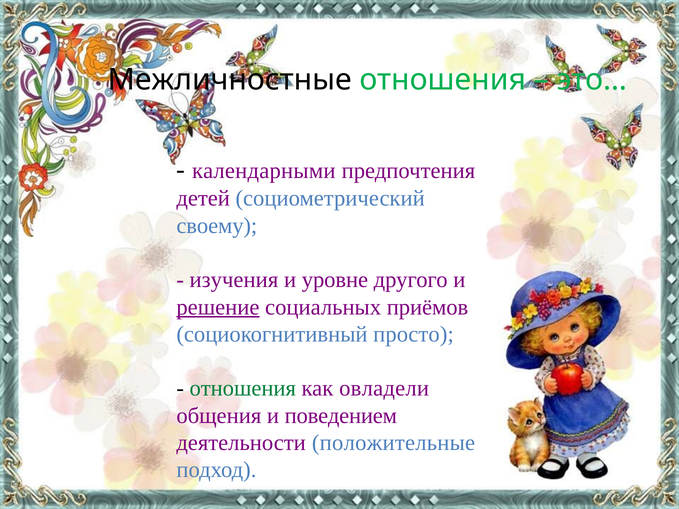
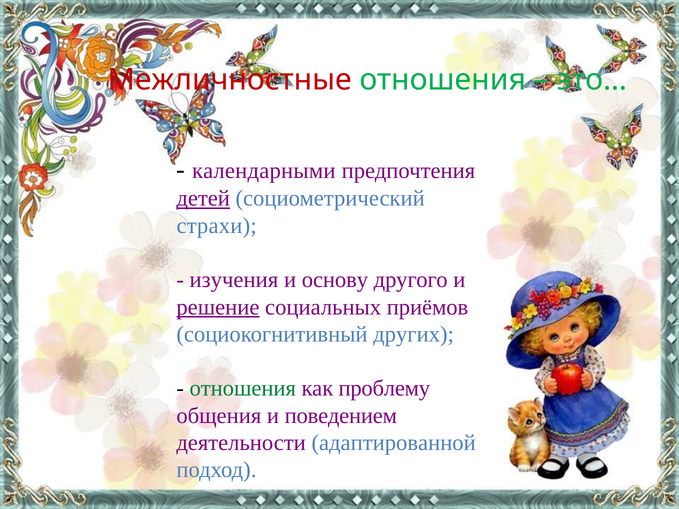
Межличностные colour: black -> red (230, 80)
детей underline: none -> present (203, 199)
своему: своему -> страхи (217, 226)
уровне: уровне -> основу (335, 280)
просто: просто -> других (414, 334)
овладели: овладели -> проблему (384, 389)
положительные: положительные -> адаптированной (394, 443)
